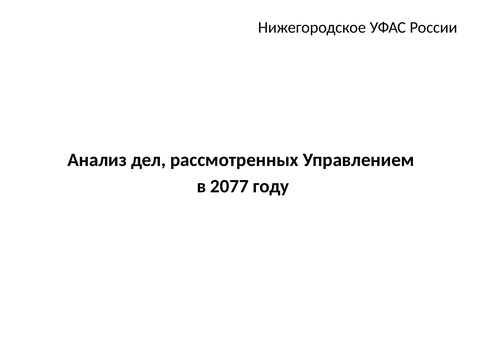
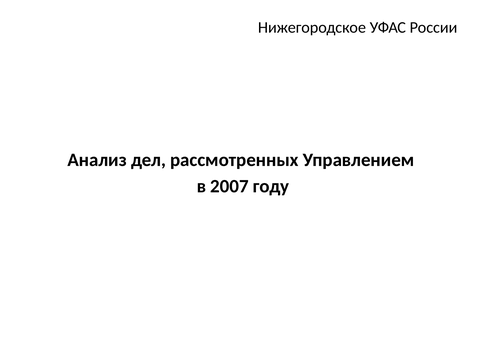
2077: 2077 -> 2007 (229, 187)
